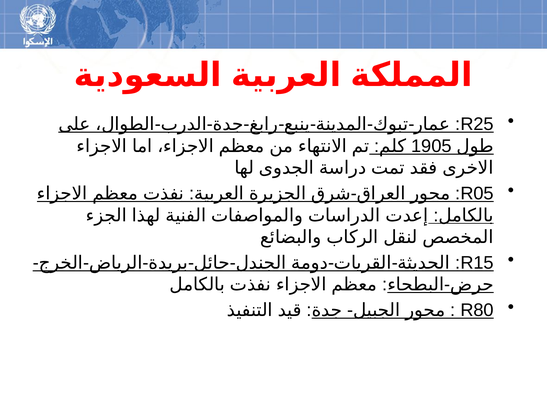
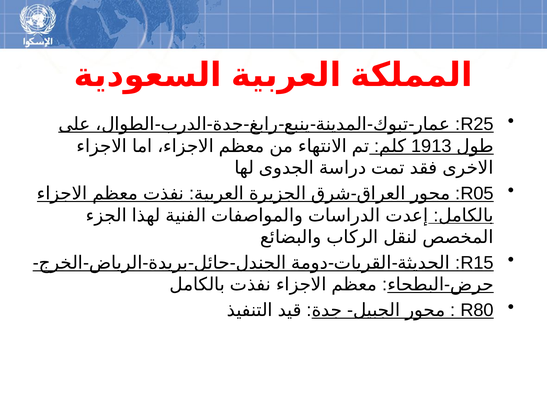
1905: 1905 -> 1913 (431, 146)
